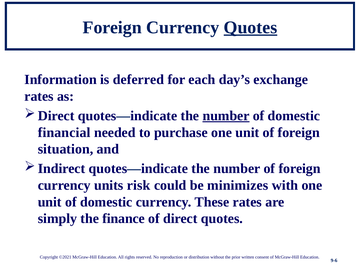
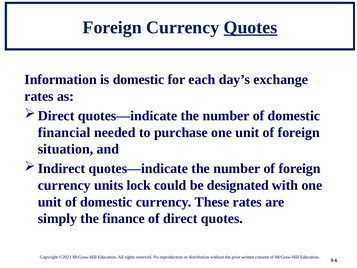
is deferred: deferred -> domestic (139, 80)
number underline: present -> none (226, 116)
risk: risk -> lock (139, 185)
minimizes: minimizes -> designated (238, 185)
